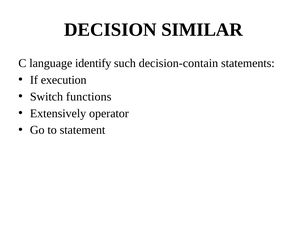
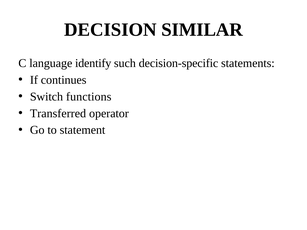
decision-contain: decision-contain -> decision-specific (179, 63)
execution: execution -> continues (64, 80)
Extensively: Extensively -> Transferred (58, 113)
